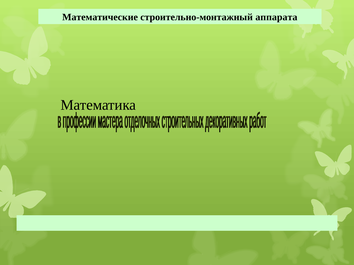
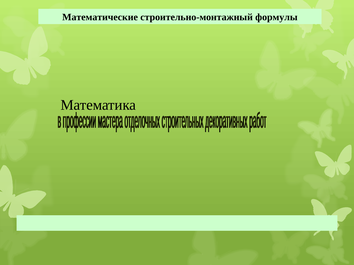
аппарата: аппарата -> формулы (276, 17)
